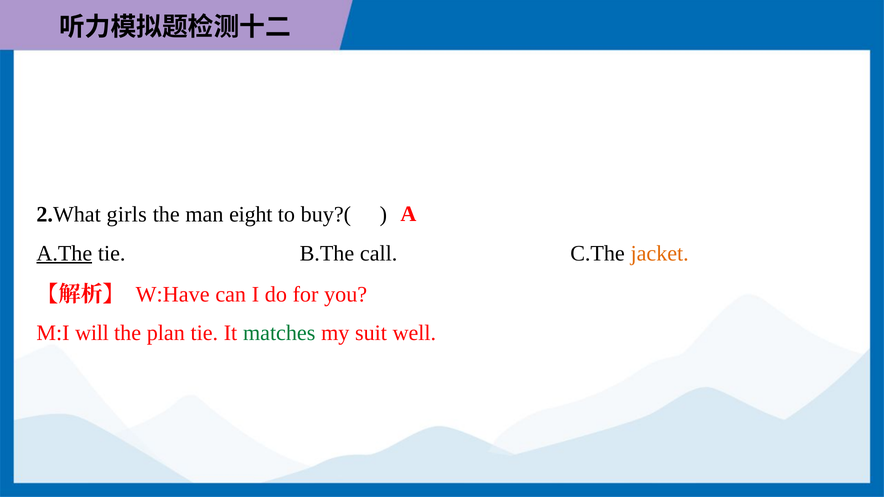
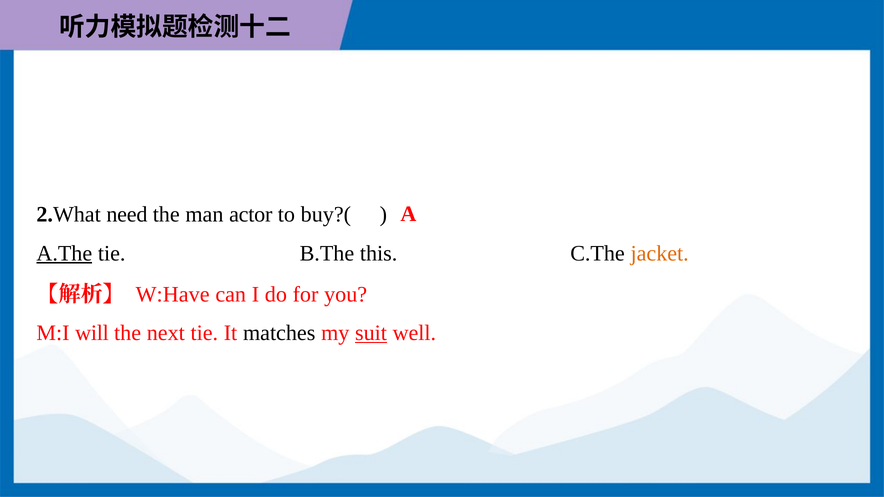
girls: girls -> need (127, 215)
eight: eight -> actor (251, 215)
call: call -> this (379, 253)
plan: plan -> next (166, 333)
matches colour: green -> black (279, 333)
suit underline: none -> present (371, 333)
